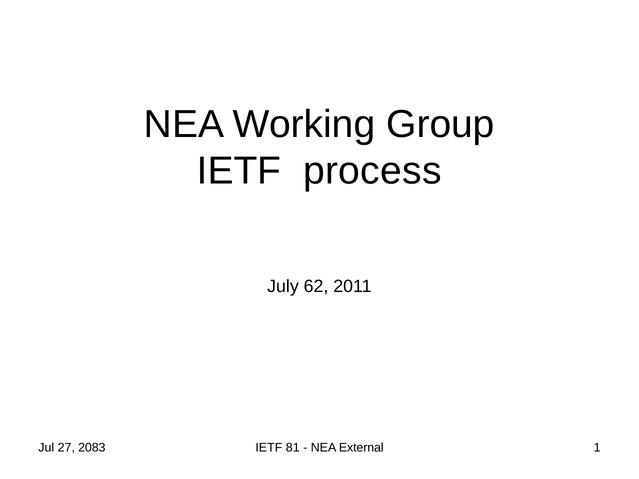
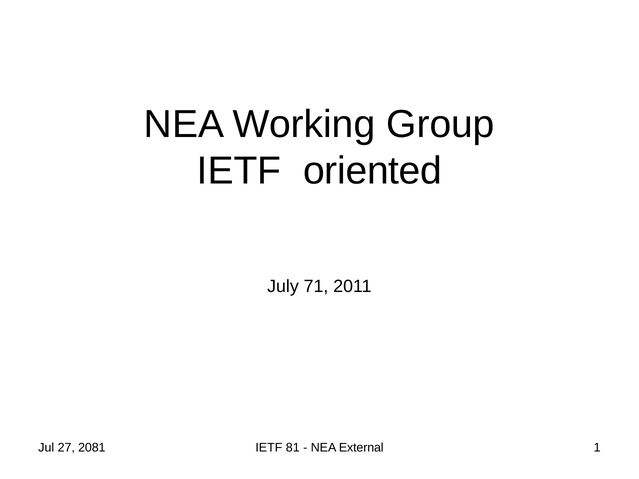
process: process -> oriented (373, 171)
62: 62 -> 71 (316, 287)
2083: 2083 -> 2081 (92, 448)
